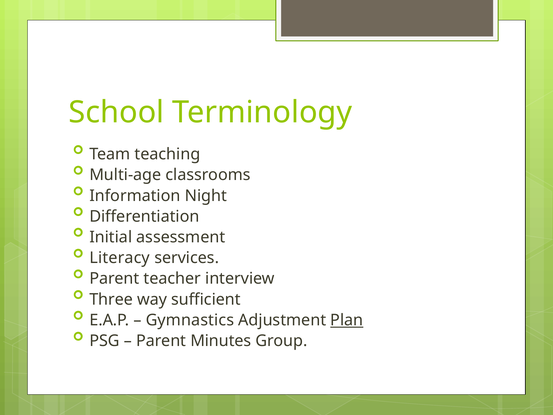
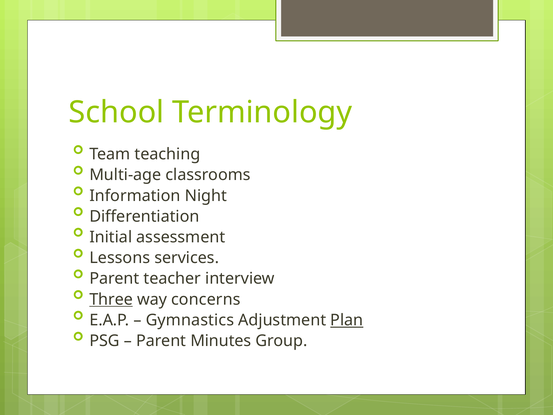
Literacy: Literacy -> Lessons (120, 258)
Three underline: none -> present (111, 299)
sufficient: sufficient -> concerns (206, 299)
